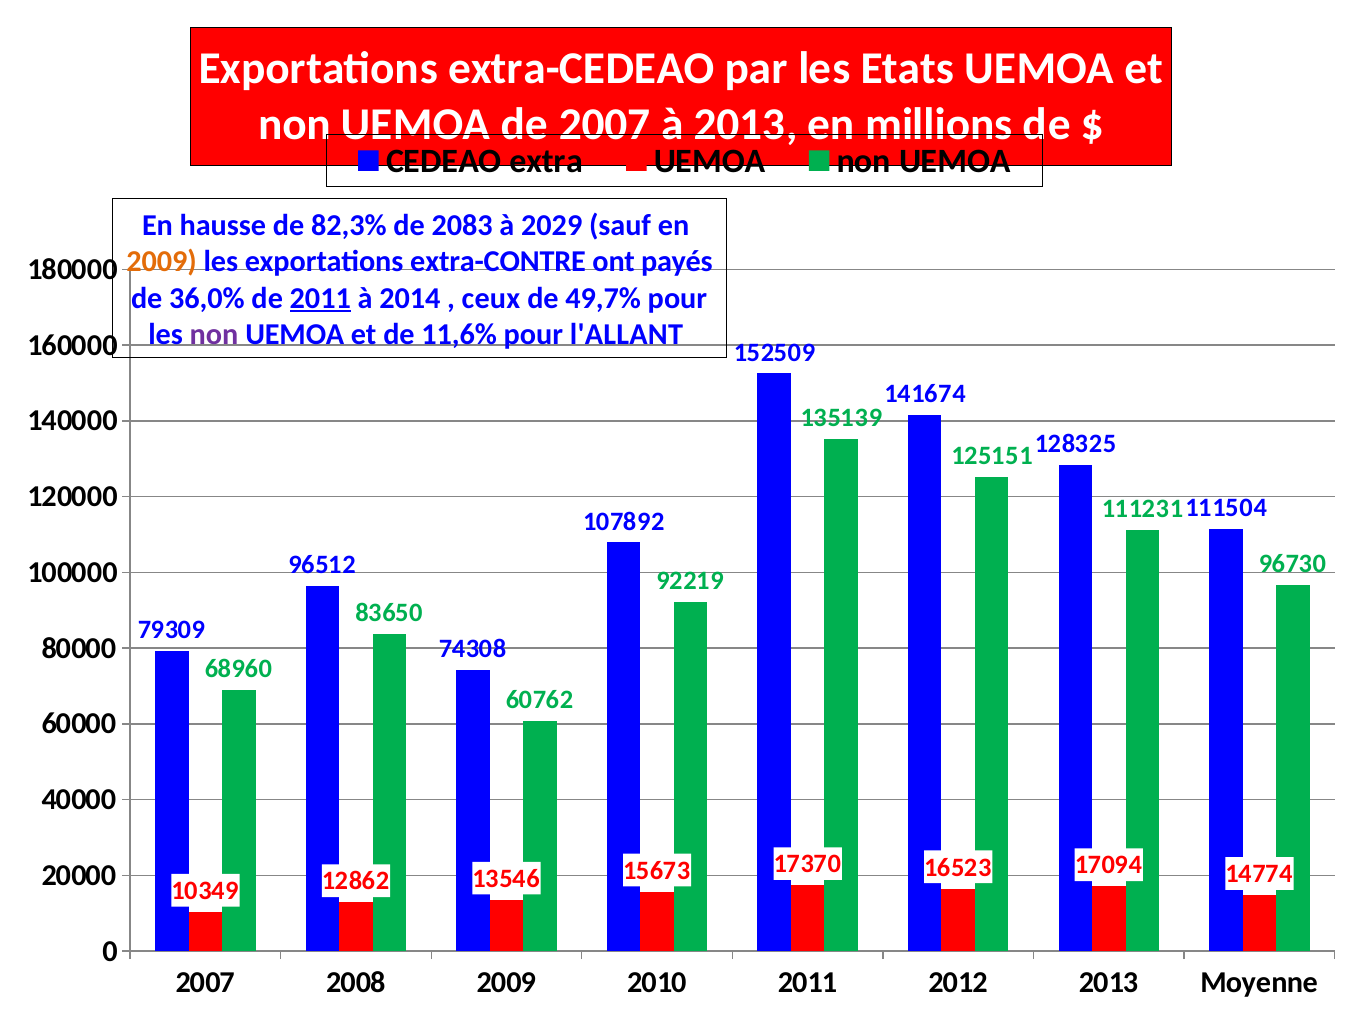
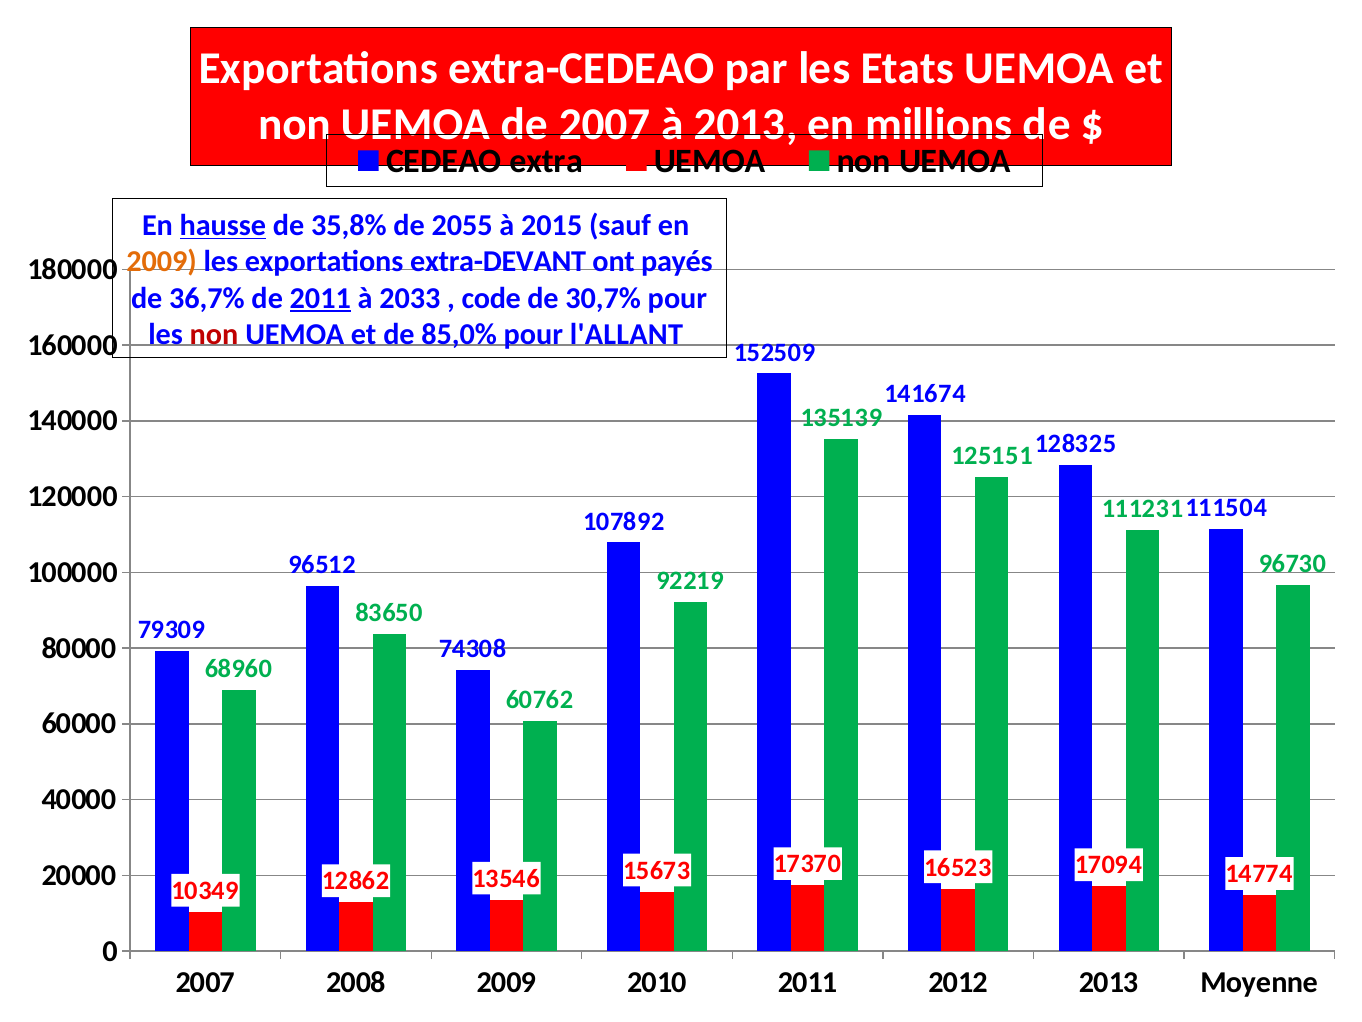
hausse underline: none -> present (223, 225)
82,3%: 82,3% -> 35,8% (349, 225)
2083: 2083 -> 2055 (462, 225)
2029: 2029 -> 2015 (552, 225)
extra-CONTRE: extra-CONTRE -> extra-DEVANT (498, 262)
36,0%: 36,0% -> 36,7% (207, 298)
2014: 2014 -> 2033 (410, 298)
ceux: ceux -> code (491, 298)
49,7%: 49,7% -> 30,7% (603, 298)
non colour: purple -> red (214, 334)
11,6%: 11,6% -> 85,0% (459, 334)
